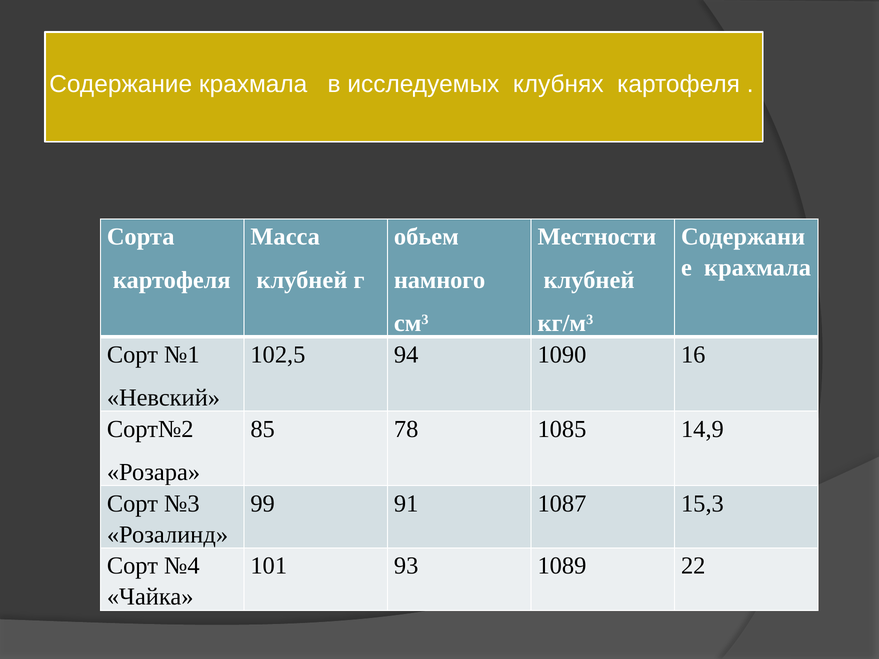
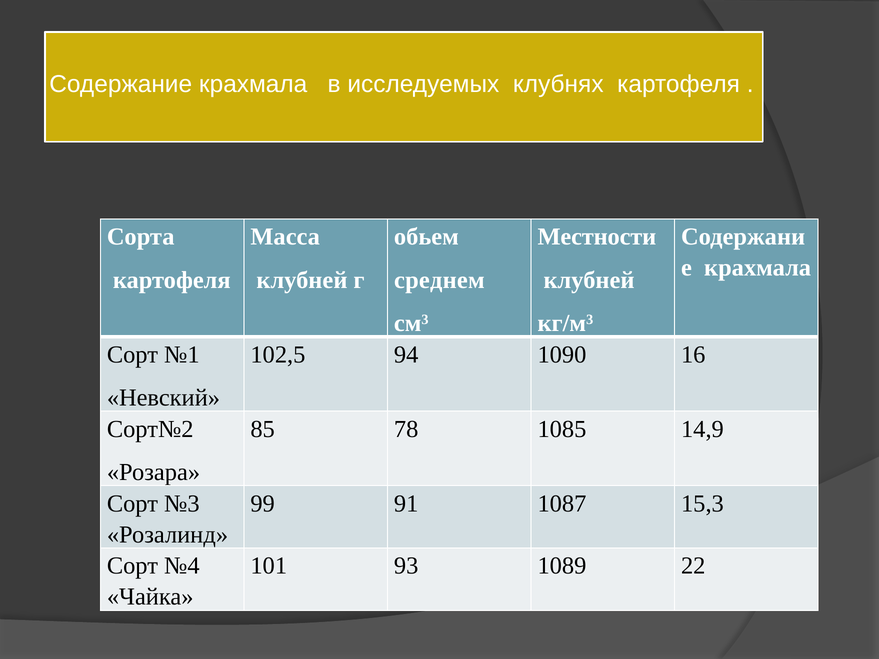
намного: намного -> среднем (439, 280)
